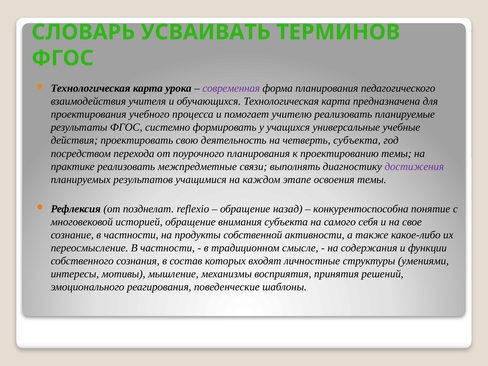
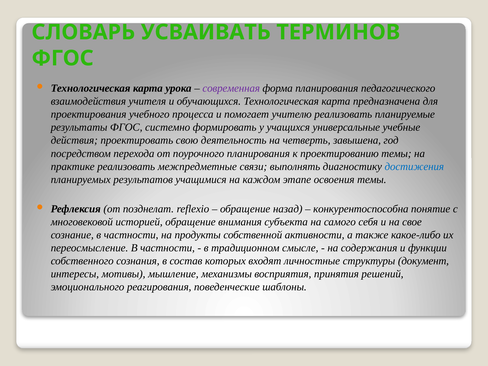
четверть субъекта: субъекта -> завышена (357, 140)
достижения colour: purple -> blue (414, 166)
умениями: умениями -> документ (423, 261)
